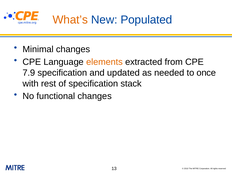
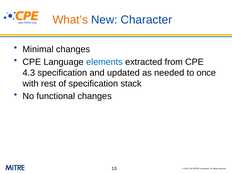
Populated: Populated -> Character (146, 20)
elements colour: orange -> blue (104, 62)
7.9: 7.9 -> 4.3 (29, 73)
